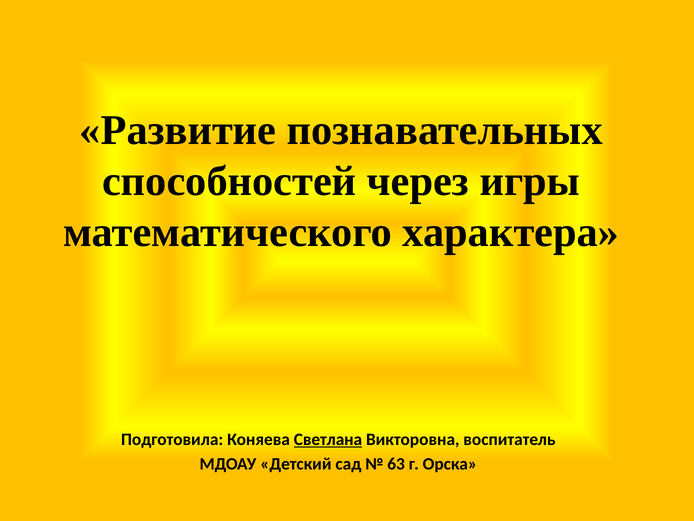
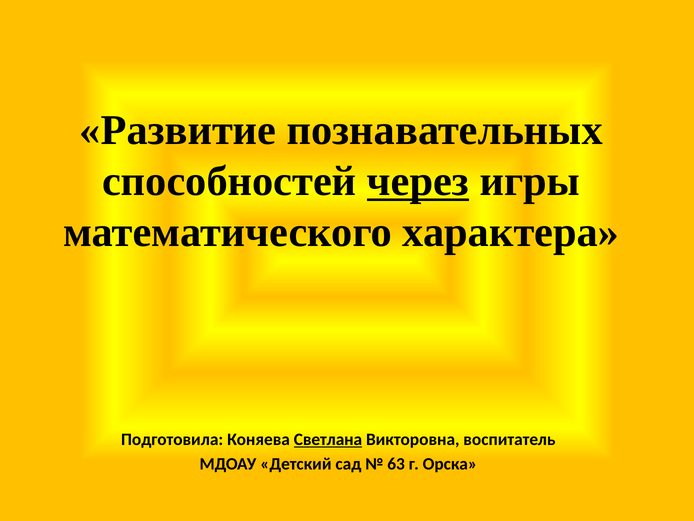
через underline: none -> present (418, 181)
